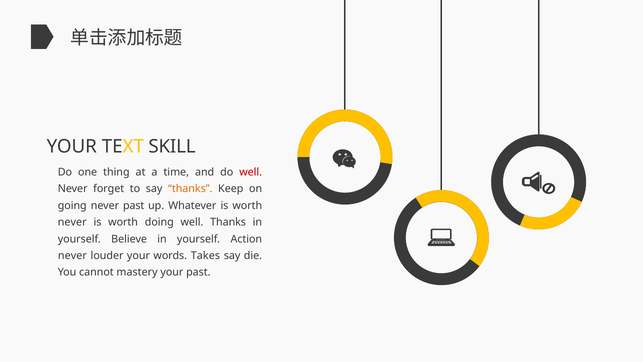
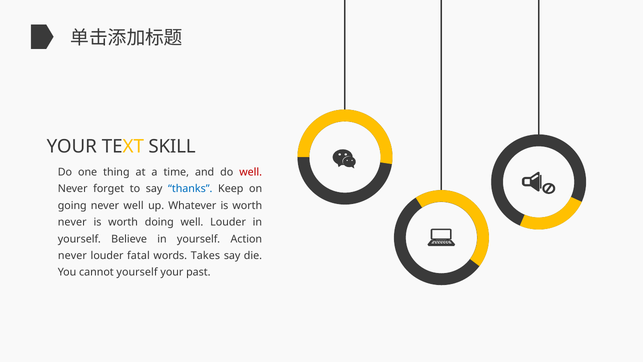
thanks colour: orange -> blue (190, 189)
never past: past -> well (134, 205)
well Thanks: Thanks -> Louder (228, 222)
louder your: your -> fatal (138, 256)
cannot mastery: mastery -> yourself (137, 272)
